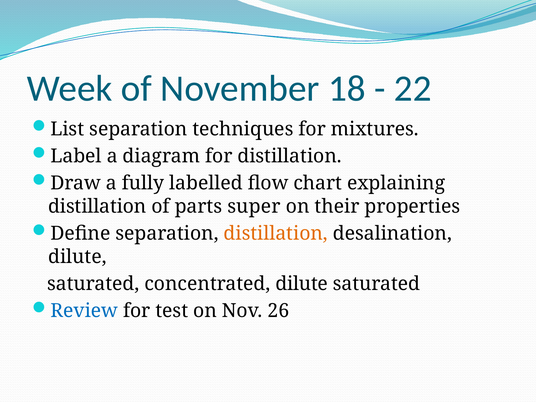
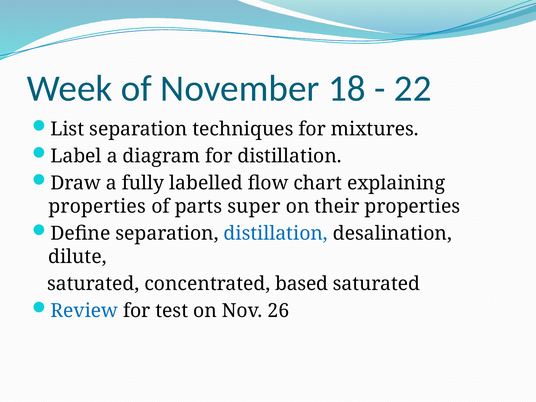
distillation: distillation -> properties (97, 206)
distillation colour: orange -> blue (276, 233)
concentrated dilute: dilute -> based (302, 284)
